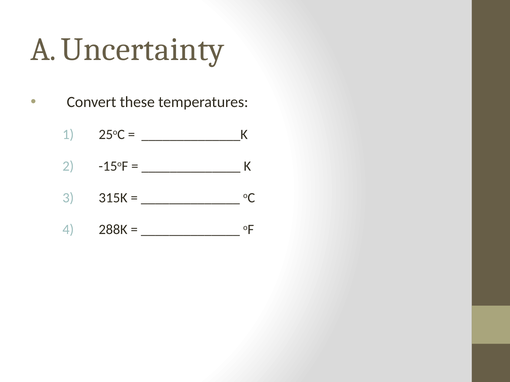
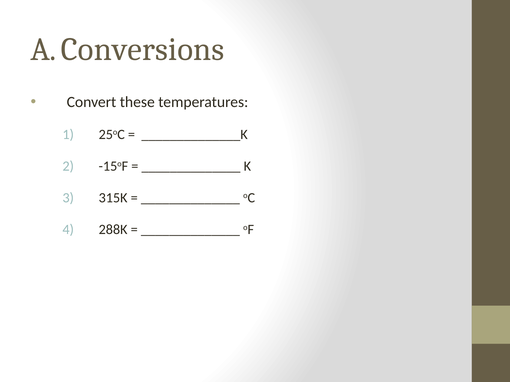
Uncertainty: Uncertainty -> Conversions (143, 49)
